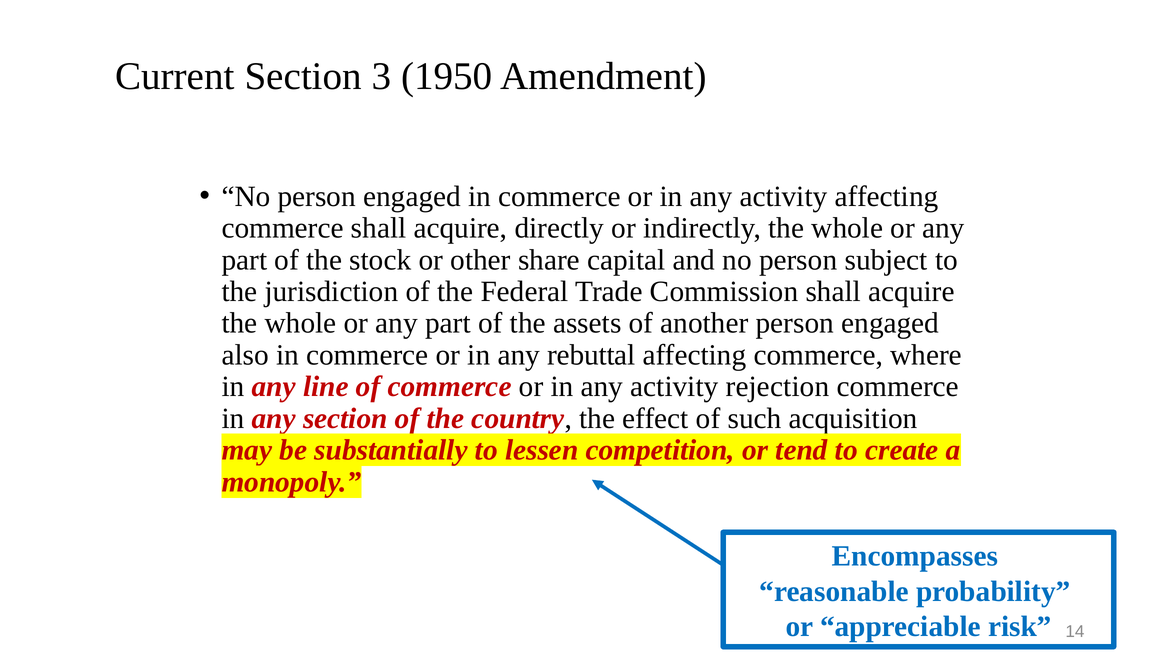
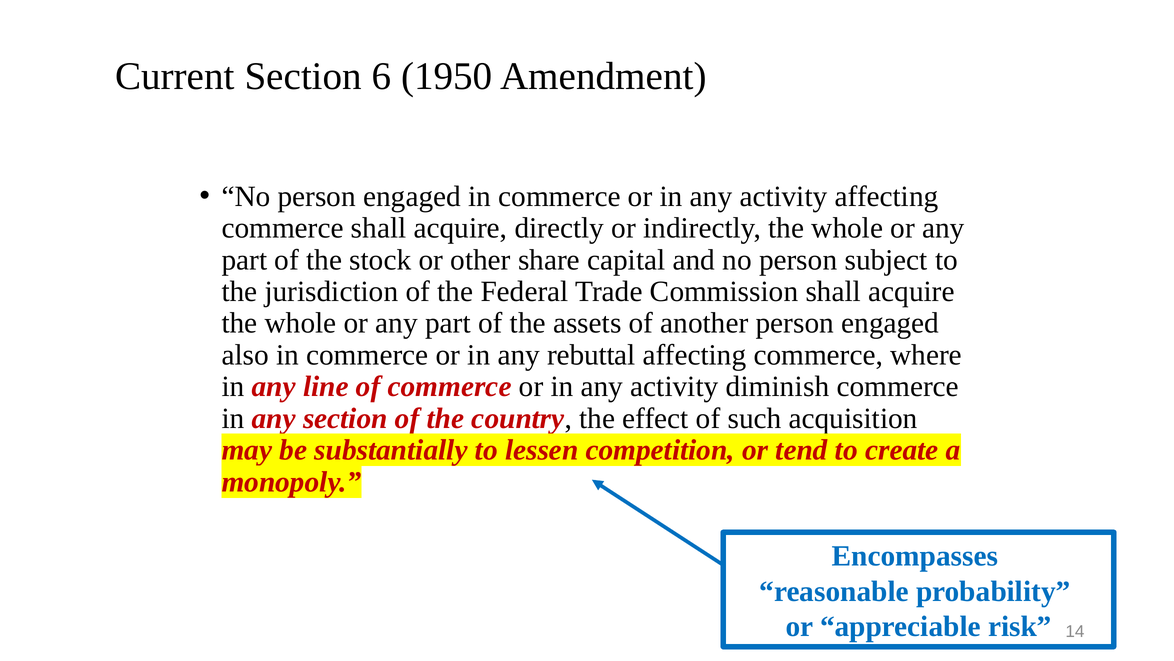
3: 3 -> 6 (381, 76)
rejection: rejection -> diminish (777, 386)
